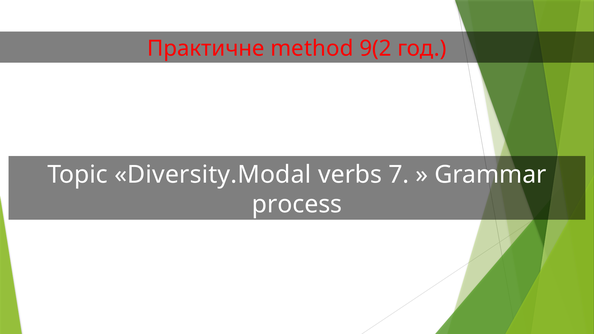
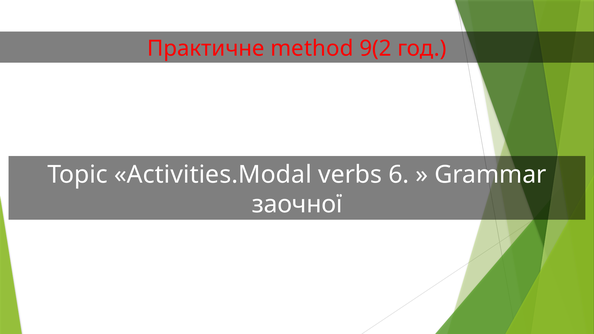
Diversity.Modal: Diversity.Modal -> Activities.Modal (213, 175)
7: 7 -> 6 (399, 175)
process: process -> заочної (297, 205)
